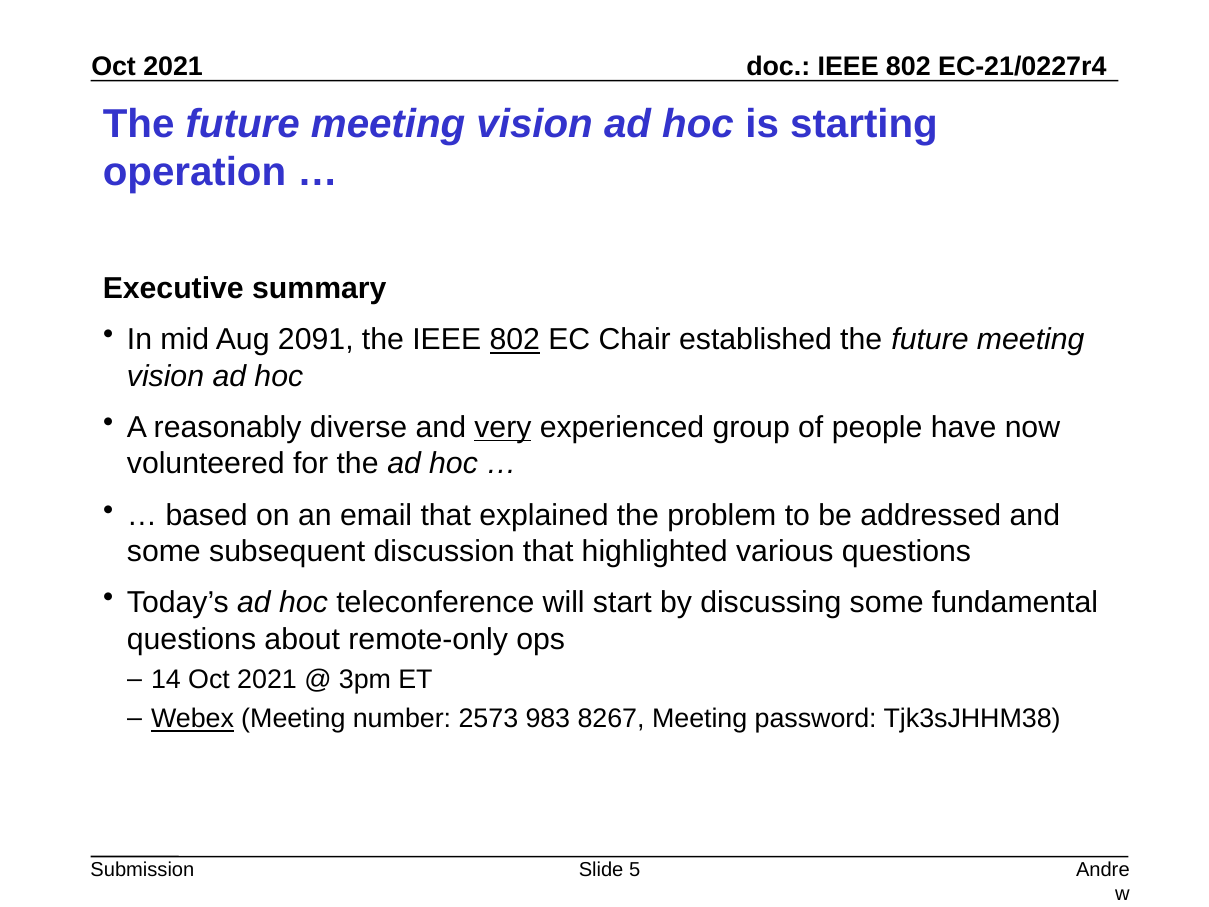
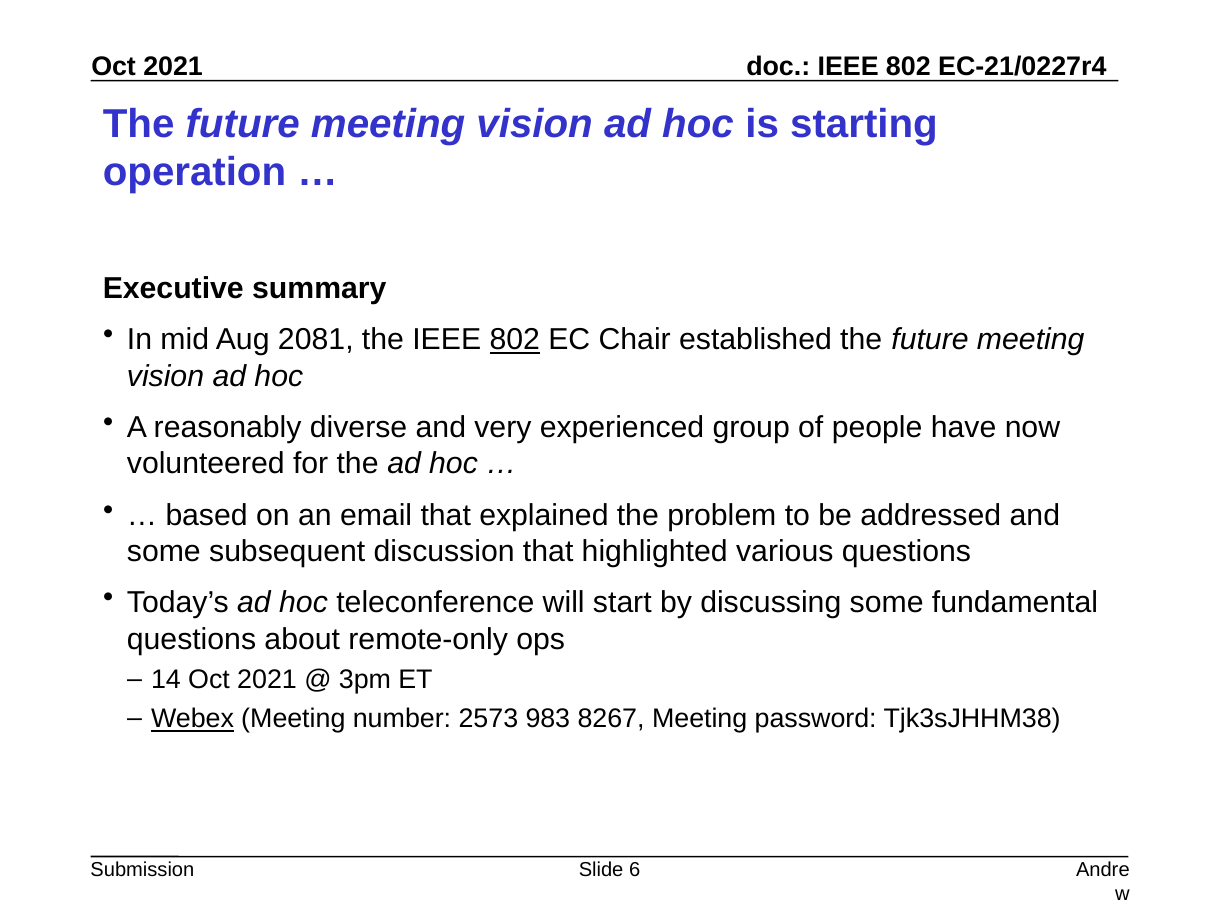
2091: 2091 -> 2081 (316, 340)
very underline: present -> none (503, 427)
5: 5 -> 6 (635, 870)
